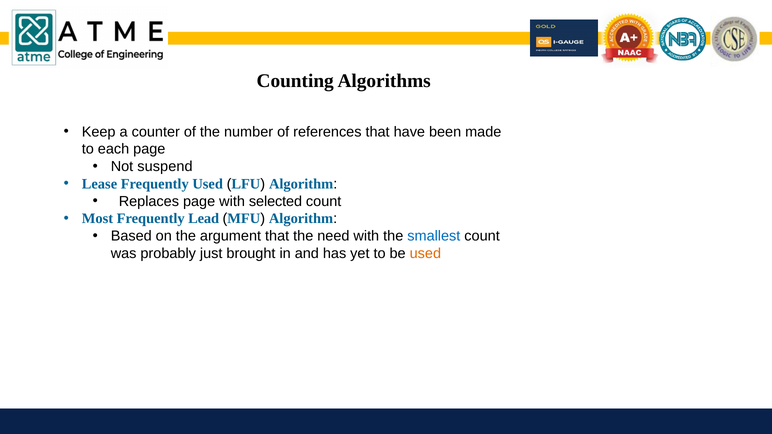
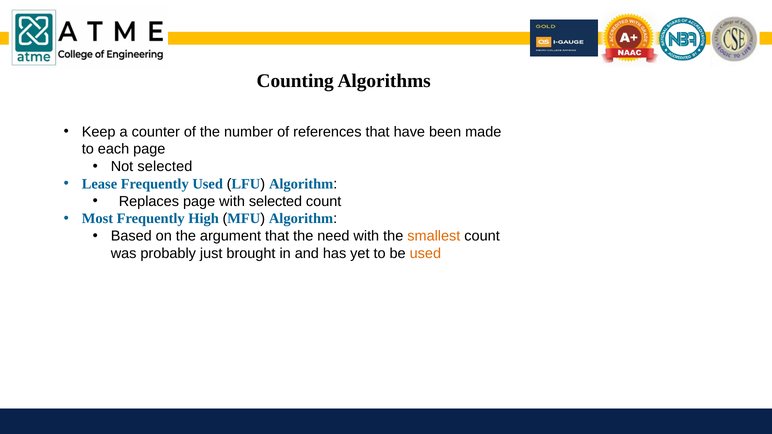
Not suspend: suspend -> selected (165, 167)
Lead: Lead -> High (204, 219)
smallest colour: blue -> orange (434, 236)
